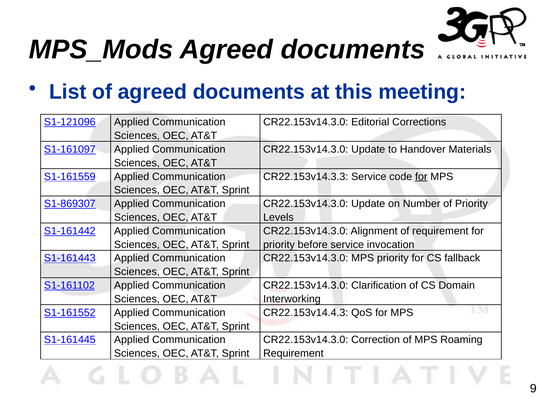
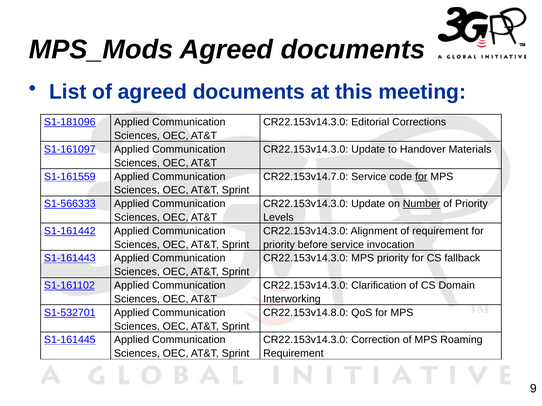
S1-121096: S1-121096 -> S1-181096 (70, 122)
CR22.153v14.3.3: CR22.153v14.3.3 -> CR22.153v14.7.0 (306, 177)
S1-869307: S1-869307 -> S1-566333 (70, 204)
Number underline: none -> present (422, 204)
S1-161552: S1-161552 -> S1-532701 (70, 313)
CR22.153v14.4.3: CR22.153v14.4.3 -> CR22.153v14.8.0 (306, 313)
